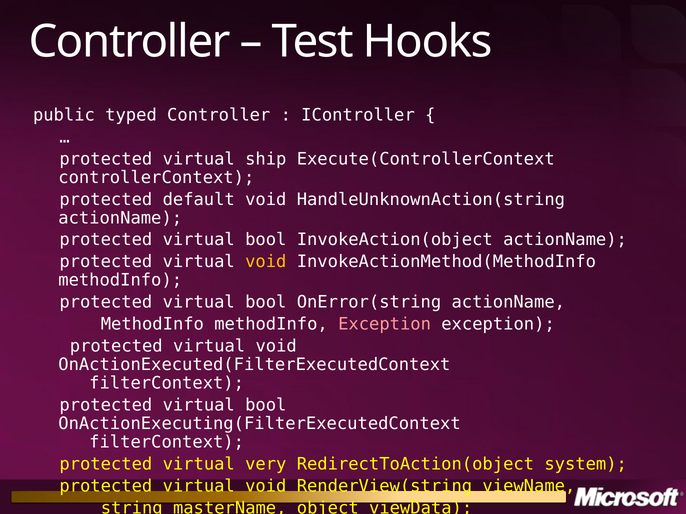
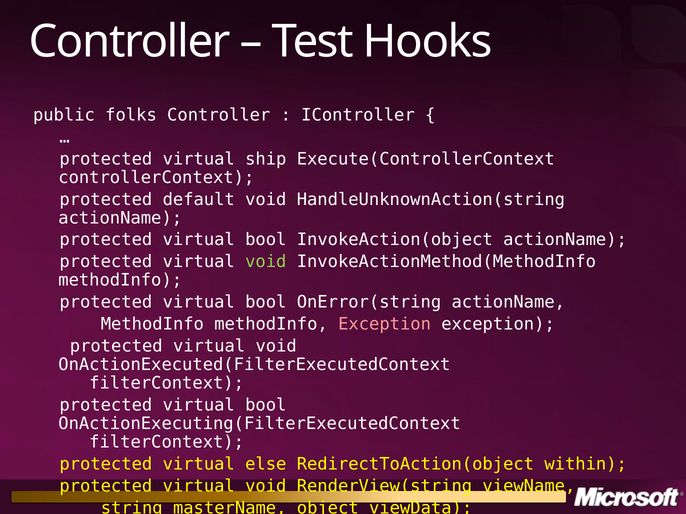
typed: typed -> folks (131, 115)
void colour: yellow -> light green (266, 262)
very: very -> else (266, 464)
system: system -> within (586, 464)
